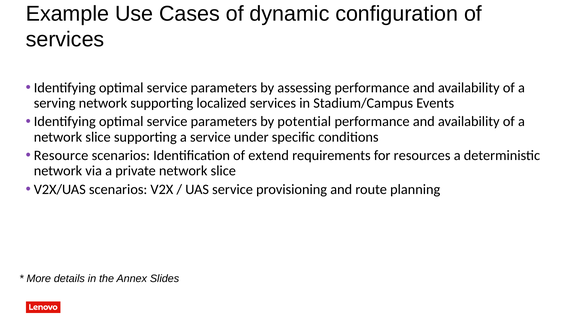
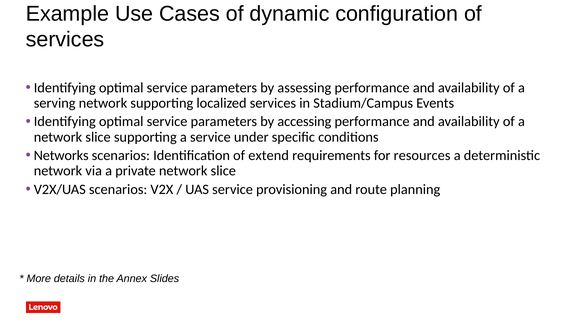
potential: potential -> accessing (304, 121)
Resource: Resource -> Networks (61, 155)
